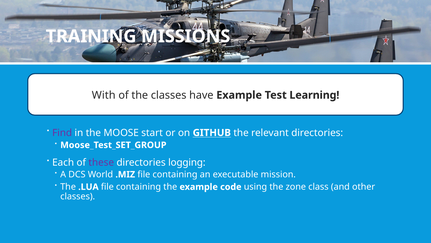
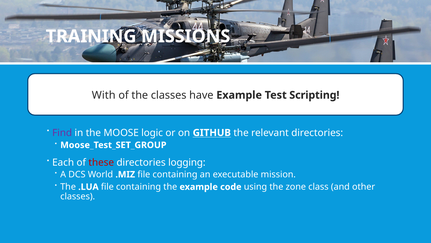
Learning: Learning -> Scripting (314, 95)
start: start -> logic (152, 132)
these colour: purple -> red (101, 162)
